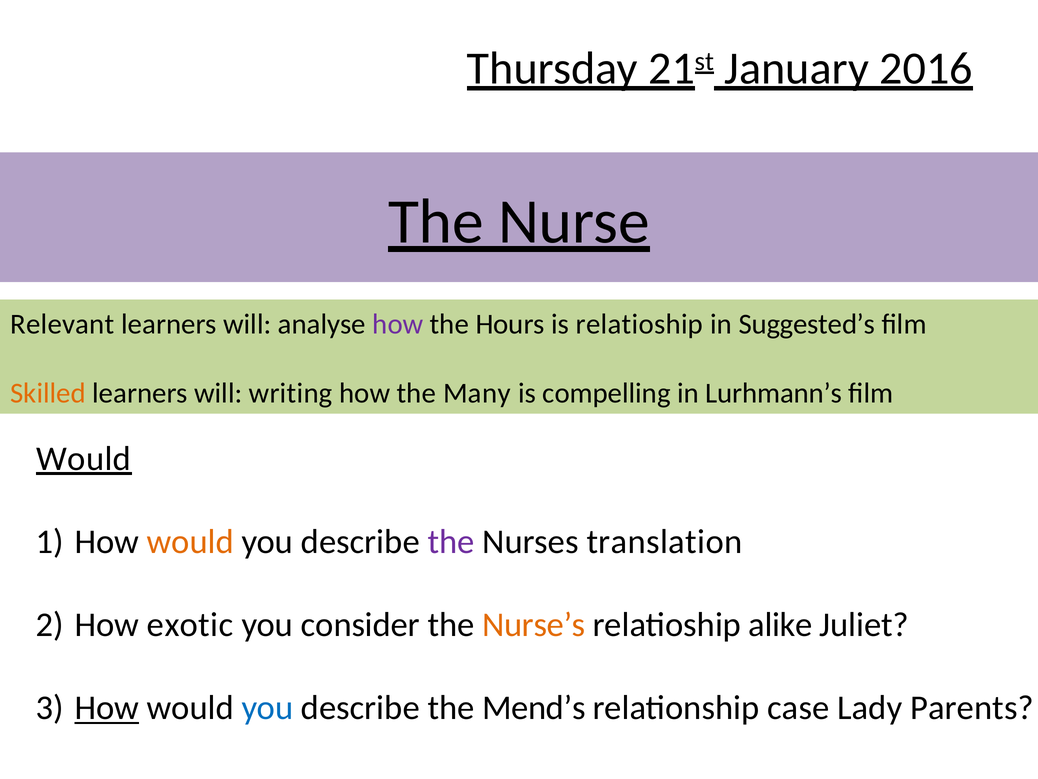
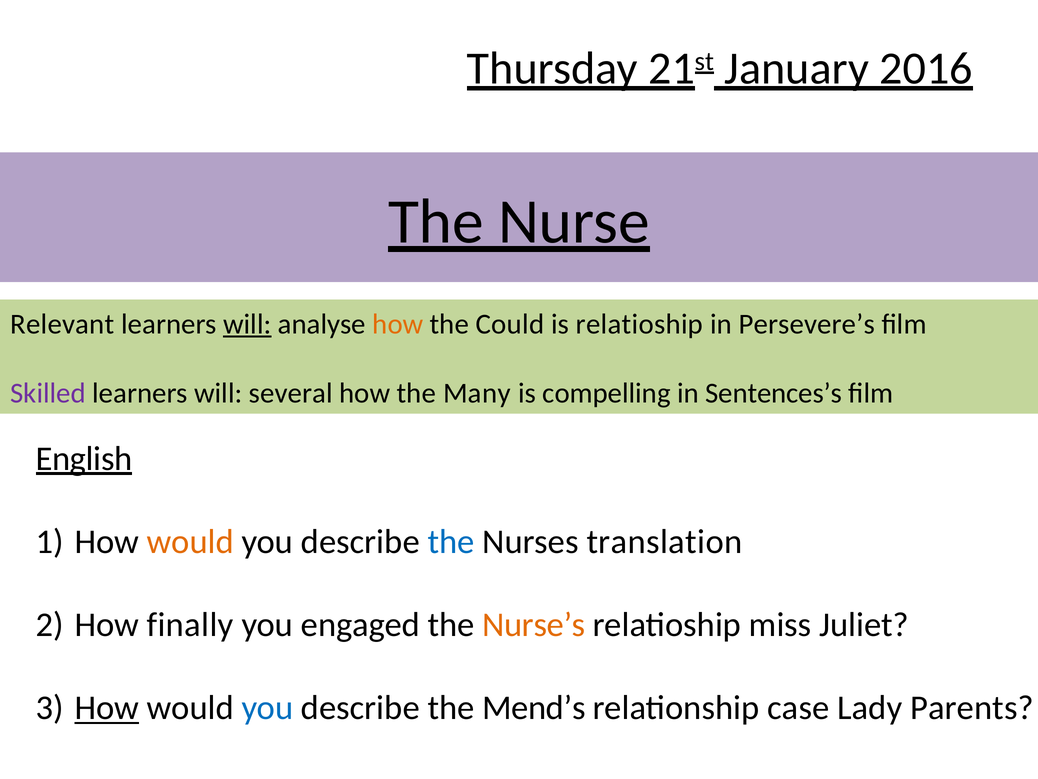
will underline: none -> present (247, 324)
how colour: purple -> orange (398, 324)
Hours: Hours -> Could (510, 324)
Suggested’s: Suggested’s -> Persevere’s (807, 324)
Skilled colour: orange -> purple (48, 393)
writing: writing -> several (291, 393)
Lurhmann’s: Lurhmann’s -> Sentences’s (774, 393)
Would: Would -> English (84, 458)
the colour: purple -> blue (451, 541)
exotic: exotic -> finally (190, 624)
consider: consider -> engaged (360, 624)
alike: alike -> miss (780, 624)
